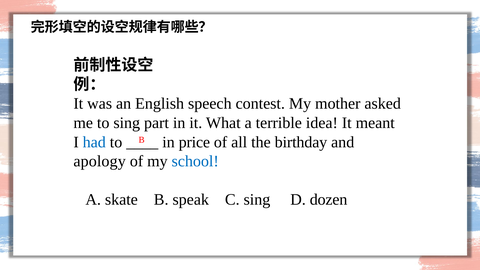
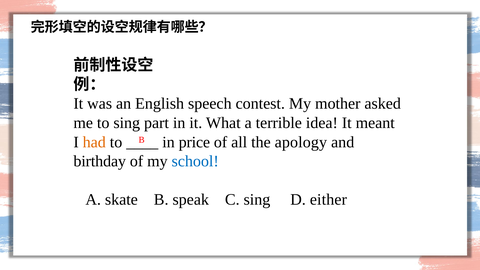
had colour: blue -> orange (94, 142)
birthday: birthday -> apology (301, 142)
apology: apology -> birthday (100, 161)
dozen: dozen -> either (328, 200)
